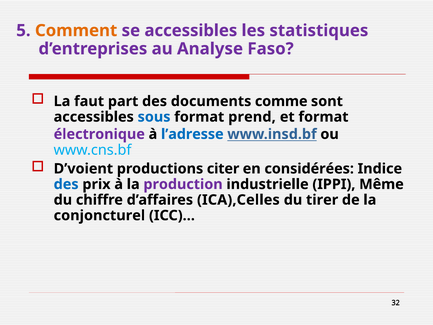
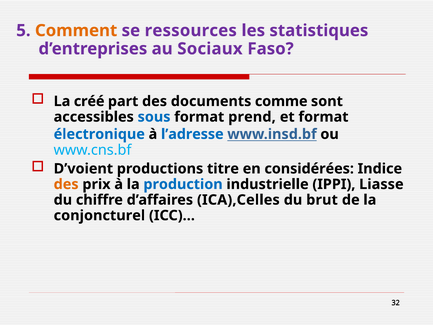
se accessibles: accessibles -> ressources (191, 31)
Analyse: Analyse -> Sociaux (210, 49)
faut: faut -> créé (89, 101)
électronique colour: purple -> blue (99, 134)
citer: citer -> titre (223, 169)
des colour: blue -> orange (66, 184)
production colour: purple -> blue (183, 184)
Même: Même -> Liasse (381, 184)
tirer: tirer -> brut (322, 200)
